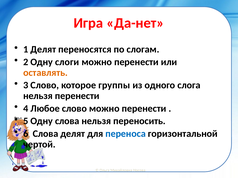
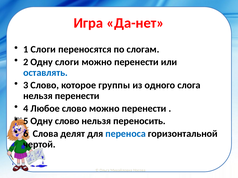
1 Делят: Делят -> Слоги (43, 49)
оставлять colour: orange -> blue (45, 73)
Одну слова: слова -> слово (67, 121)
